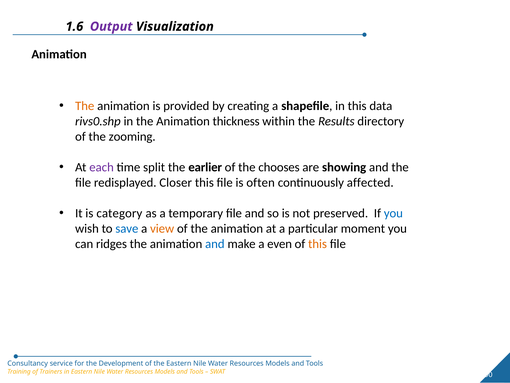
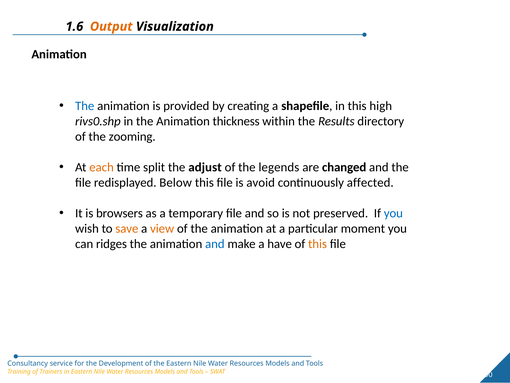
Output colour: purple -> orange (111, 27)
The colour: orange -> blue (85, 106)
data: data -> high (381, 106)
each colour: purple -> orange (102, 167)
earlier: earlier -> adjust (205, 167)
chooses: chooses -> legends (279, 167)
showing: showing -> changed (344, 167)
Closer: Closer -> Below (176, 182)
often: often -> avoid (261, 182)
category: category -> browsers (119, 213)
save colour: blue -> orange (127, 228)
even: even -> have (280, 244)
